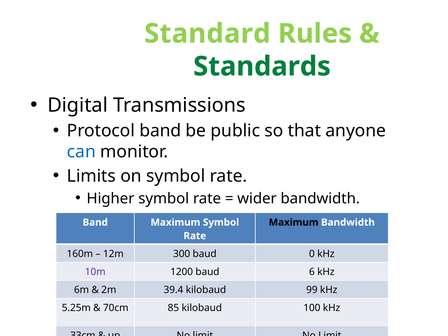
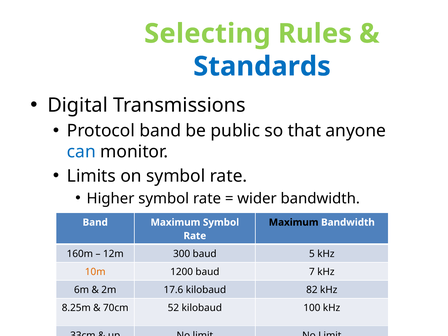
Standard: Standard -> Selecting (207, 34)
Standards colour: green -> blue (262, 66)
0: 0 -> 5 (312, 254)
10m colour: purple -> orange (95, 272)
6: 6 -> 7 (312, 272)
39.4: 39.4 -> 17.6 (173, 290)
99: 99 -> 82 (312, 290)
5.25m: 5.25m -> 8.25m (76, 308)
85: 85 -> 52 (173, 308)
